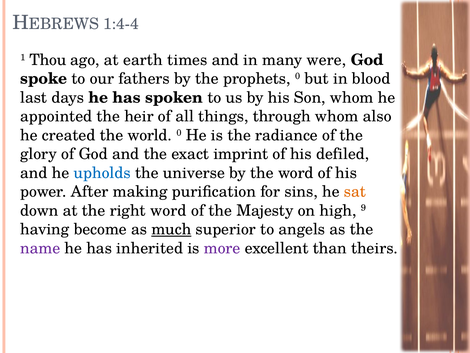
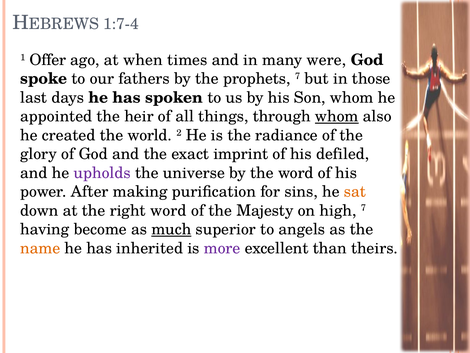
1:4-4: 1:4-4 -> 1:7-4 (121, 24)
Thou: Thou -> Offer (48, 60)
earth: earth -> when (143, 60)
prophets 0: 0 -> 7 (298, 76)
blood: blood -> those (371, 79)
whom underline: none -> present (337, 116)
world 0: 0 -> 2 (179, 132)
upholds colour: blue -> purple (102, 173)
high 9: 9 -> 7 (363, 208)
name colour: purple -> orange (40, 248)
